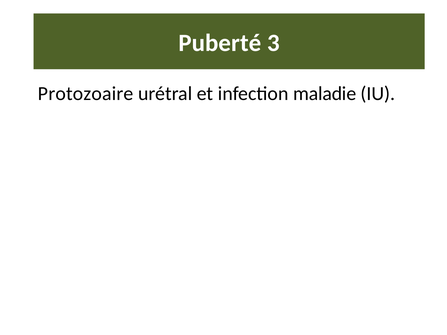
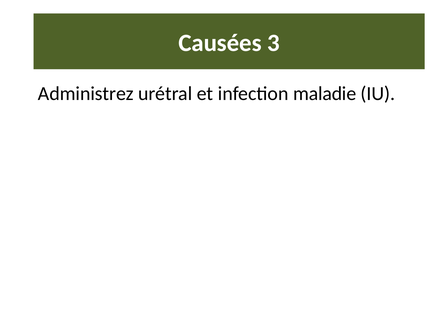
Puberté: Puberté -> Causées (220, 43)
Protozoaire: Protozoaire -> Administrez (86, 94)
